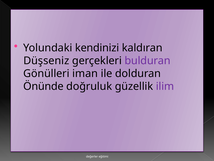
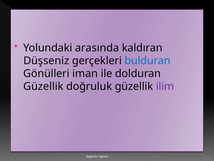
kendinizi: kendinizi -> arasında (97, 48)
bulduran colour: purple -> blue (148, 61)
Önünde: Önünde -> Güzellik (43, 86)
